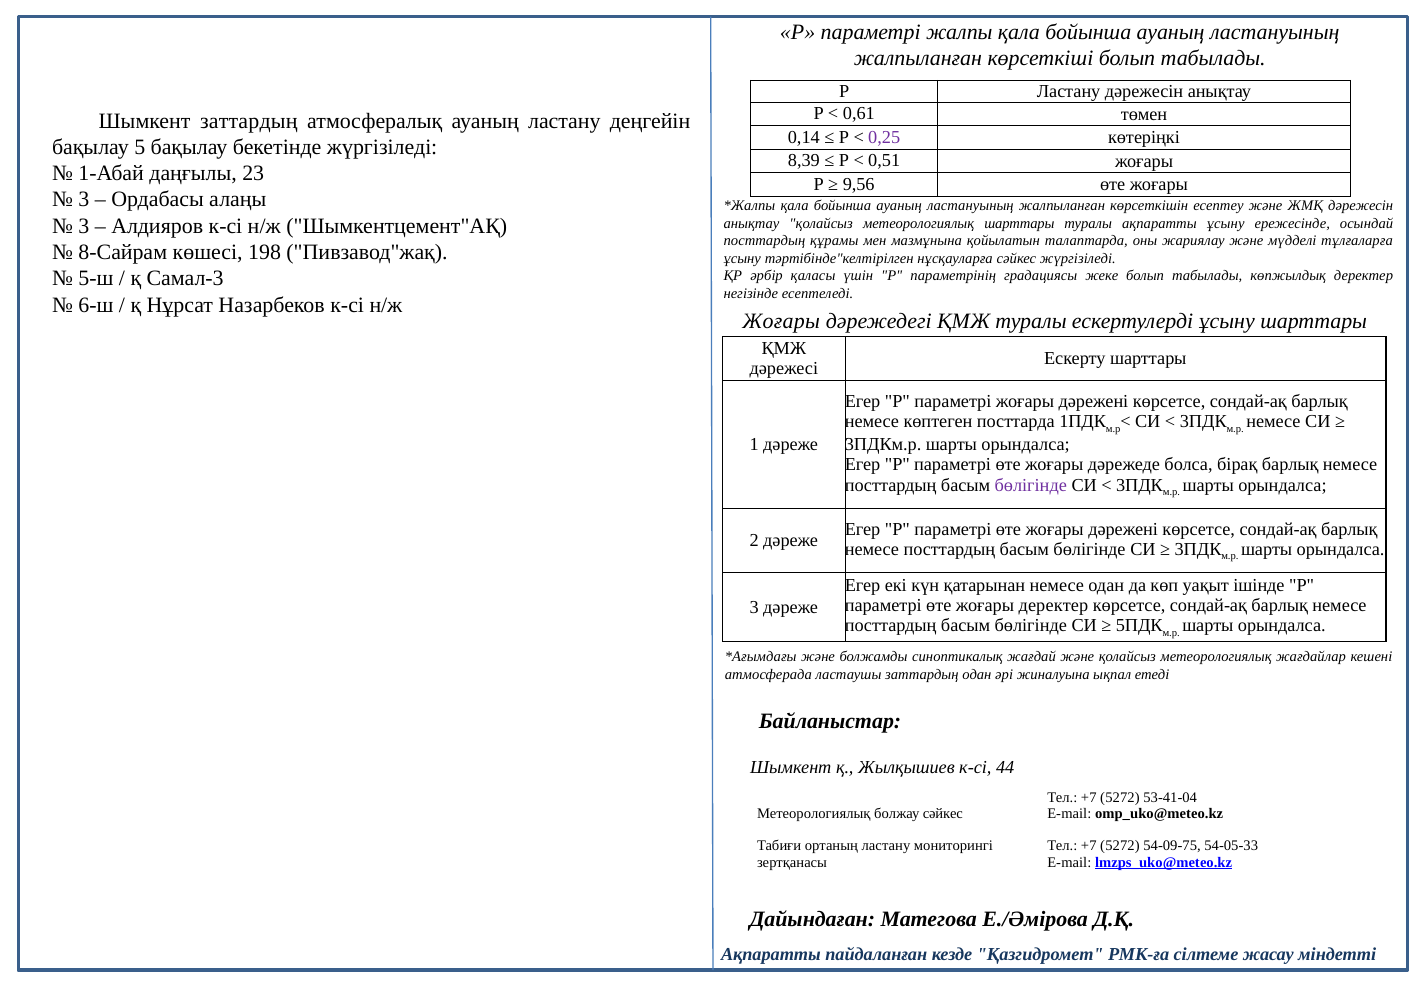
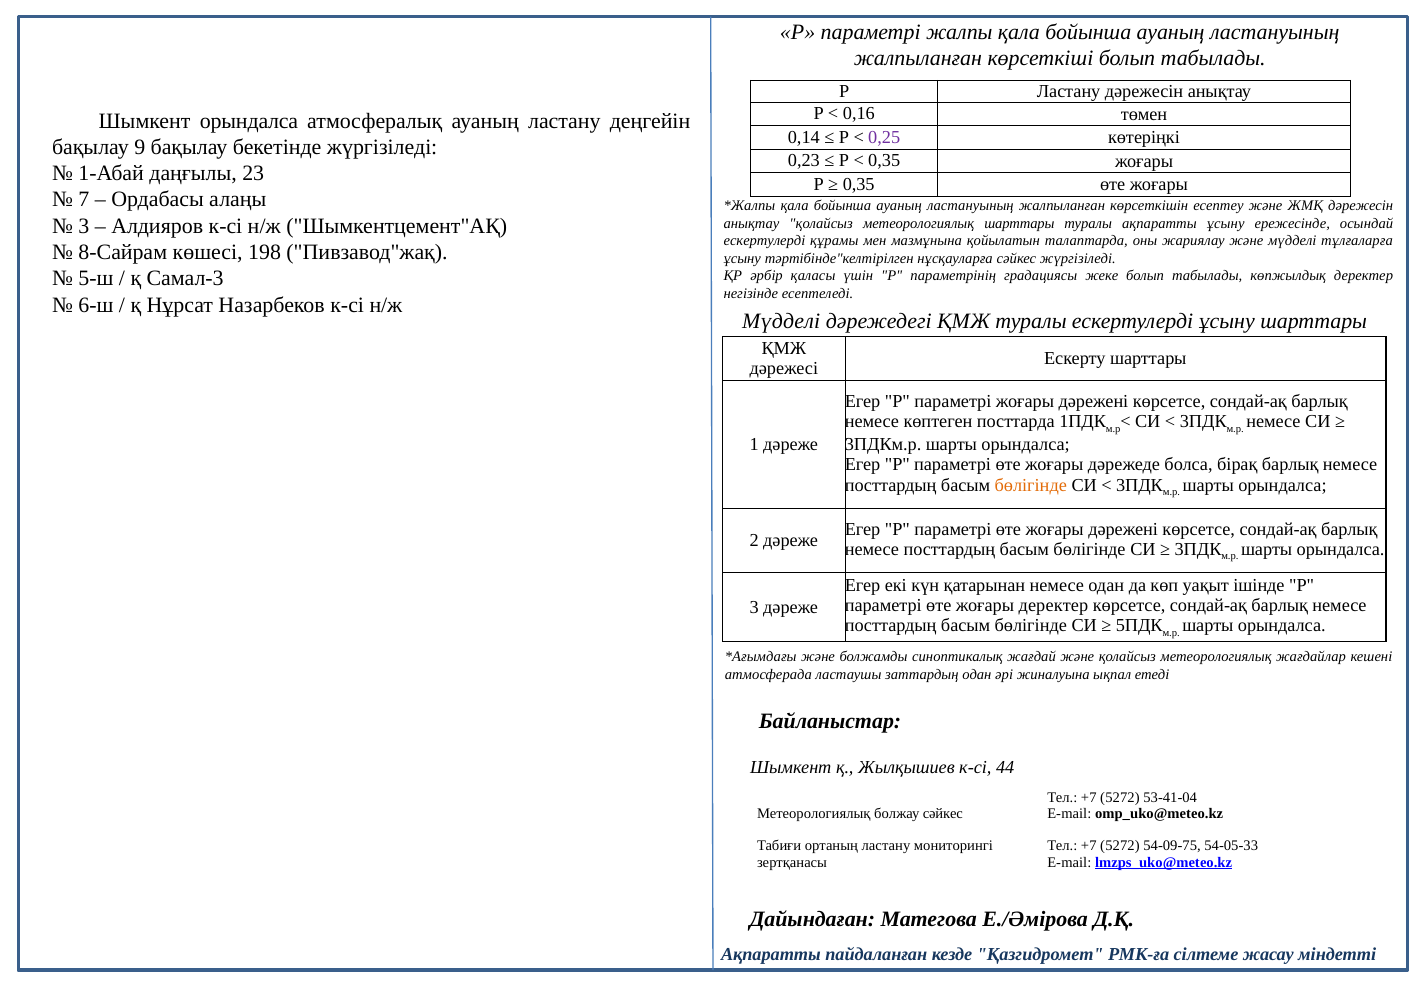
0,61: 0,61 -> 0,16 (859, 114)
Шымкент заттардың: заттардың -> орындалса (249, 121)
5: 5 -> 9 (140, 147)
8,39: 8,39 -> 0,23 (804, 161)
0,51: 0,51 -> 0,35 (884, 161)
9,56: 9,56 -> 0,35 (859, 184)
3: 3 -> 7 (84, 200)
посттардың: посттардың -> ескертулерді (764, 241)
Жоғары: Жоғары -> Мүдделі (781, 321)
бөлігінде colour: purple -> orange (1031, 485)
